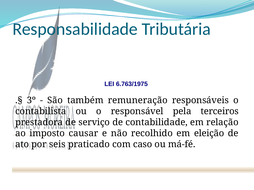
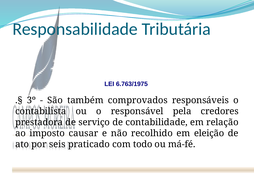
remuneração: remuneração -> comprovados (138, 101)
terceiros: terceiros -> credores (220, 112)
caso: caso -> todo (143, 145)
